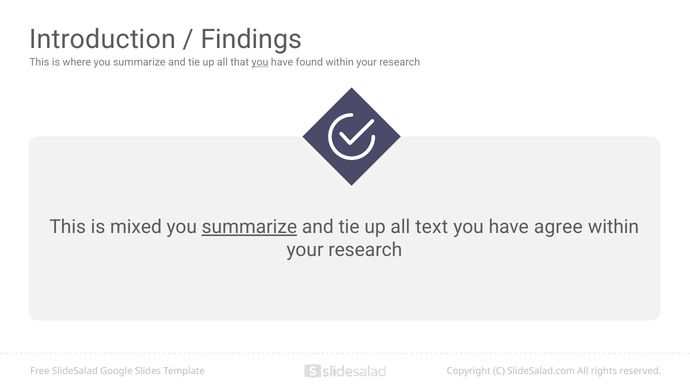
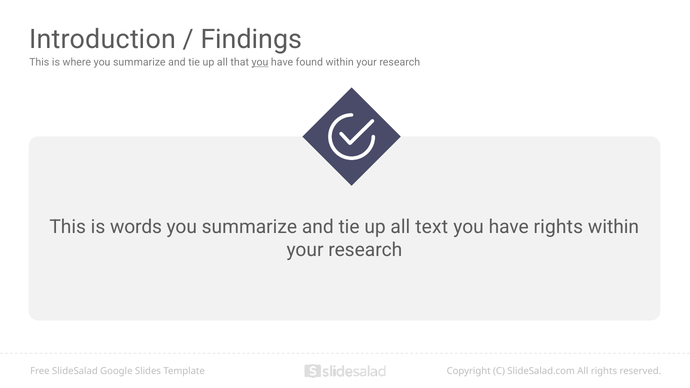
mixed: mixed -> words (136, 227)
summarize underline: present -> none (249, 227)
have agree: agree -> rights (558, 227)
